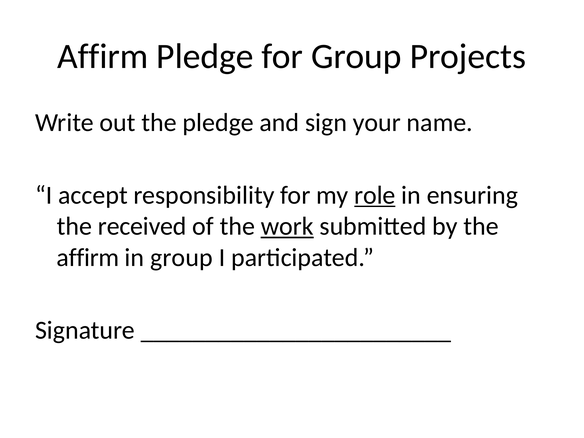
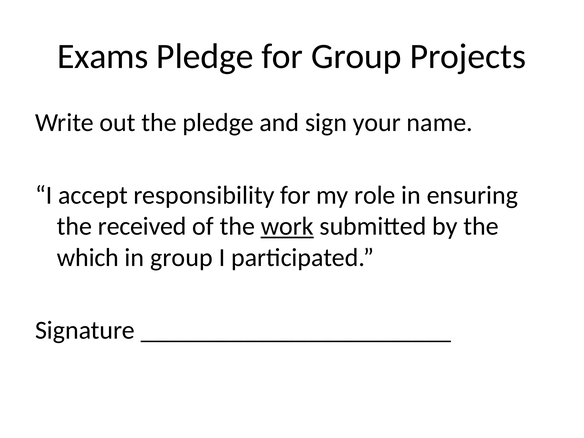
Affirm: Affirm -> Exams (103, 57)
role underline: present -> none (375, 195)
affirm: affirm -> which (88, 258)
